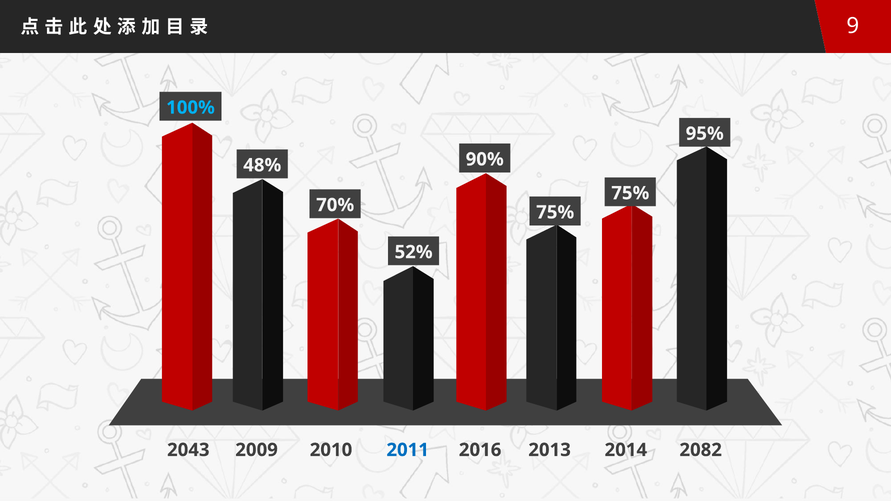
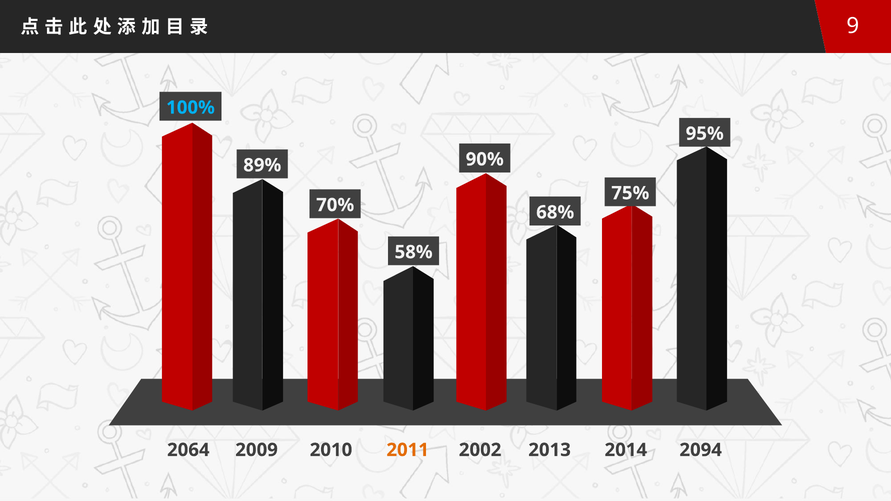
48%: 48% -> 89% (262, 165)
75%: 75% -> 68% (555, 212)
52%: 52% -> 58% (414, 252)
2043: 2043 -> 2064 (188, 450)
2011 colour: blue -> orange (408, 450)
2016: 2016 -> 2002 (480, 450)
2082: 2082 -> 2094 (701, 450)
